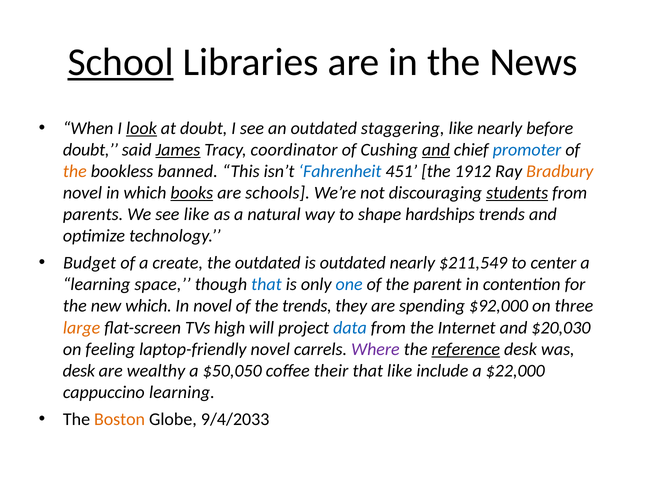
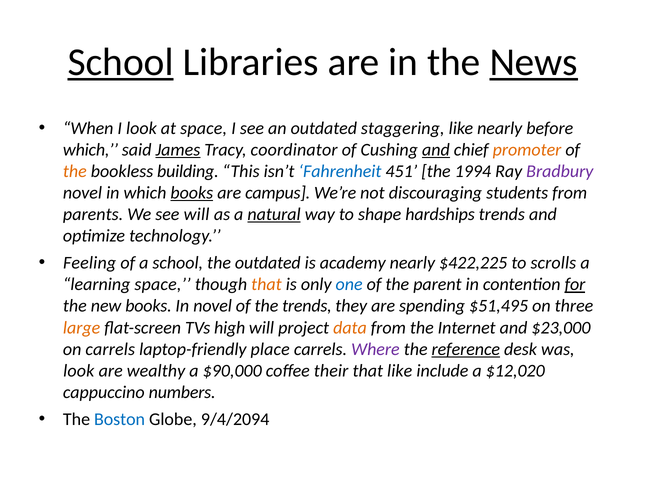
News underline: none -> present (534, 63)
look underline: present -> none (141, 128)
at doubt: doubt -> space (204, 128)
doubt: doubt -> which (90, 150)
promoter colour: blue -> orange (527, 150)
banned: banned -> building (188, 171)
1912: 1912 -> 1994 (473, 171)
Bradbury colour: orange -> purple (560, 171)
schools: schools -> campus (278, 193)
students underline: present -> none (517, 193)
see like: like -> will (197, 214)
natural underline: none -> present (274, 214)
Budget: Budget -> Feeling (90, 263)
a create: create -> school (178, 263)
is outdated: outdated -> academy (353, 263)
$211,549: $211,549 -> $422,225 (473, 263)
center: center -> scrolls (553, 263)
that colour: blue -> orange (266, 285)
for underline: none -> present (575, 285)
new which: which -> books (148, 306)
$92,000: $92,000 -> $51,495 (499, 306)
data colour: blue -> orange (350, 328)
$20,030: $20,030 -> $23,000 (561, 328)
on feeling: feeling -> carrels (110, 349)
laptop-friendly novel: novel -> place (270, 349)
desk: desk -> look (79, 371)
$50,050: $50,050 -> $90,000 (232, 371)
$22,000: $22,000 -> $12,020 (515, 371)
cappuccino learning: learning -> numbers (182, 393)
Boston colour: orange -> blue (120, 420)
9/4/2033: 9/4/2033 -> 9/4/2094 (235, 420)
